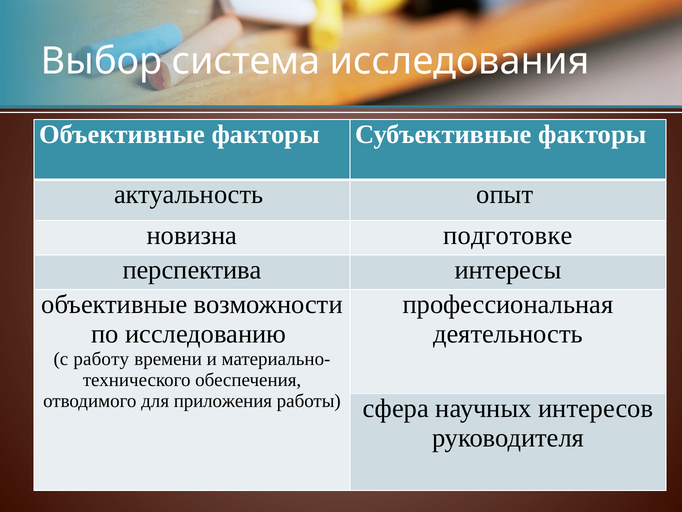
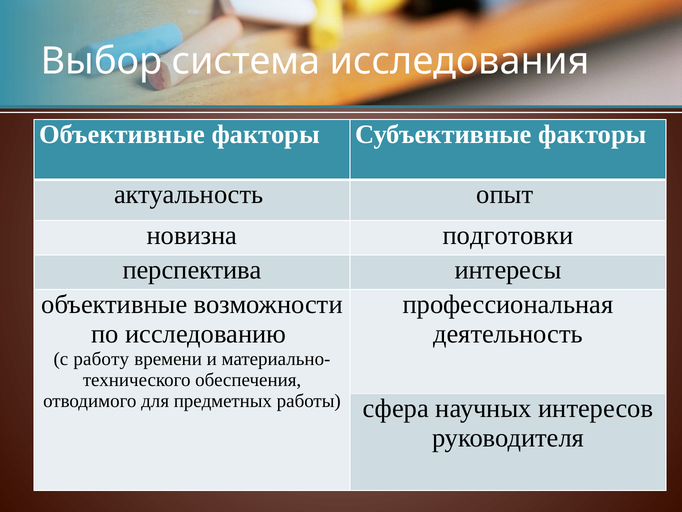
подготовке: подготовке -> подготовки (508, 235)
приложения: приложения -> предметных (223, 401)
